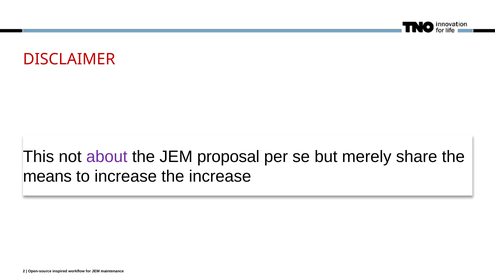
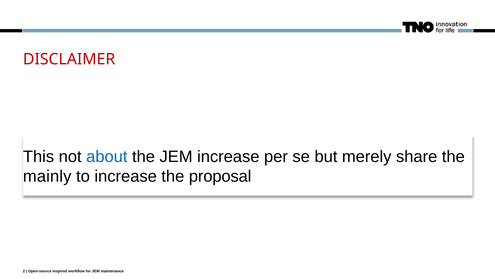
about colour: purple -> blue (107, 156)
JEM proposal: proposal -> increase (228, 156)
means: means -> mainly (47, 176)
the increase: increase -> proposal (220, 176)
